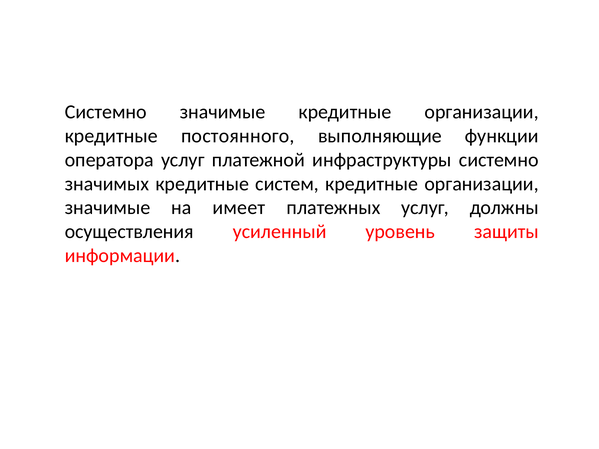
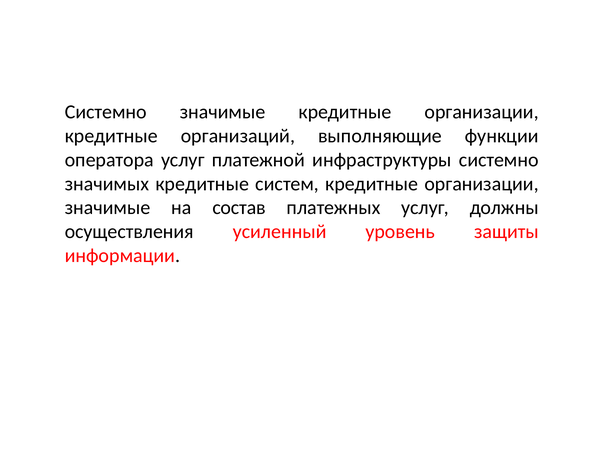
постоянного: постоянного -> организаций (238, 136)
имеет: имеет -> состав (239, 208)
